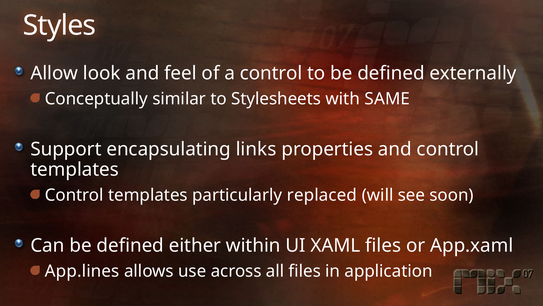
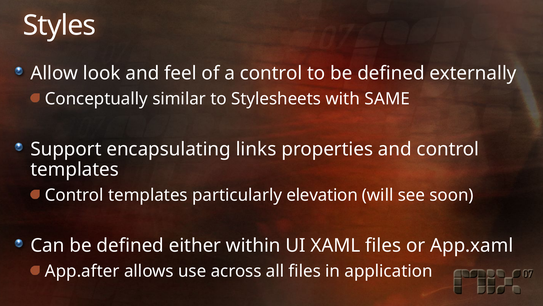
replaced: replaced -> elevation (322, 195)
App.lines: App.lines -> App.after (82, 271)
